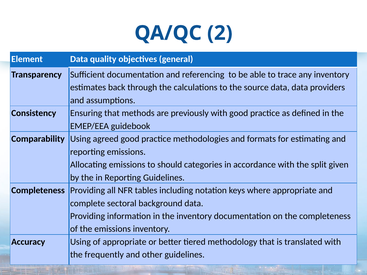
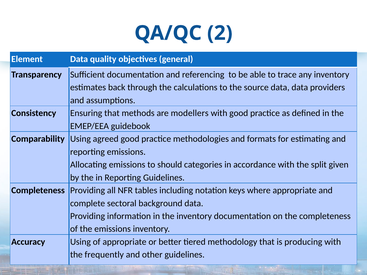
previously: previously -> modellers (190, 113)
translated: translated -> producing (303, 242)
